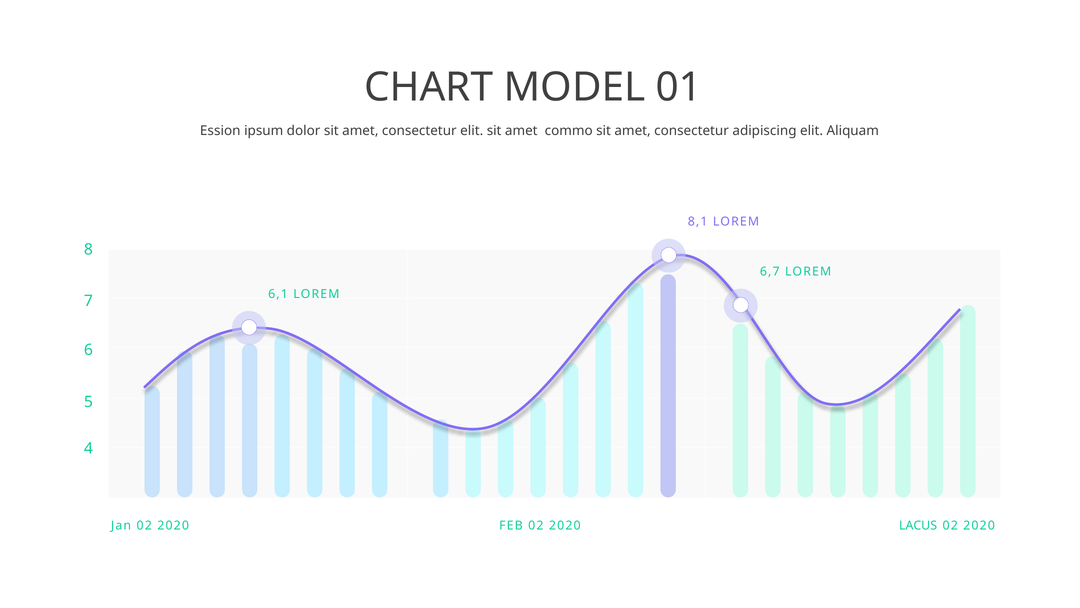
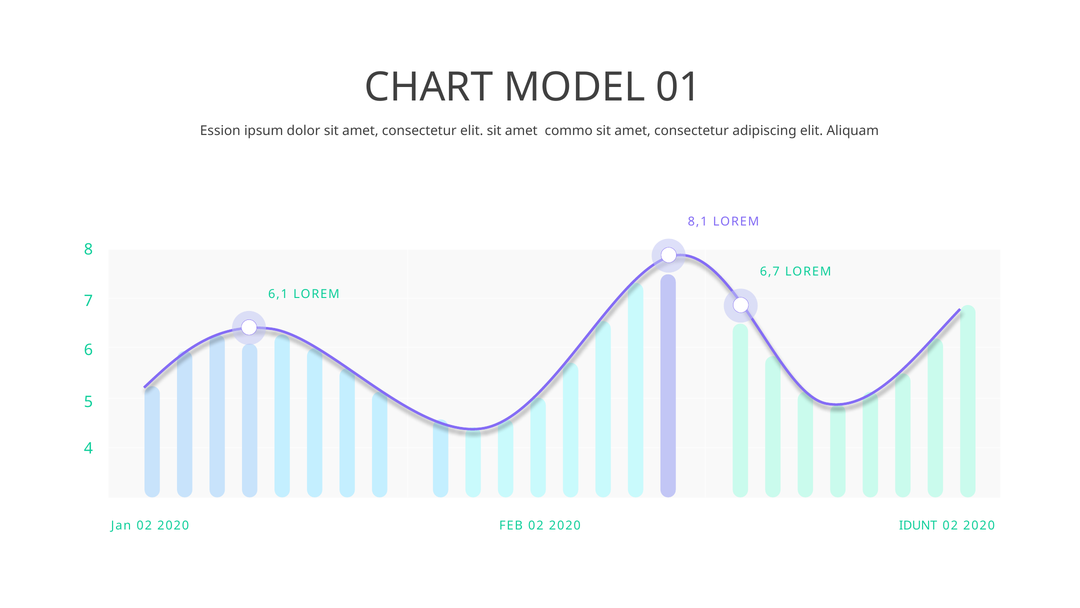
LACUS: LACUS -> IDUNT (918, 525)
